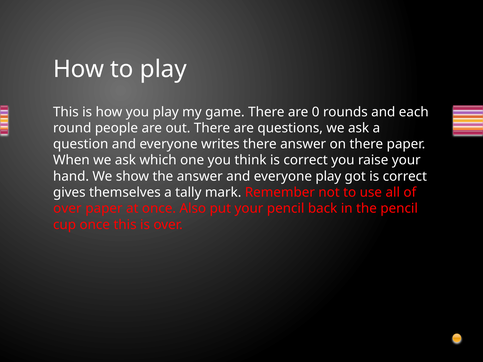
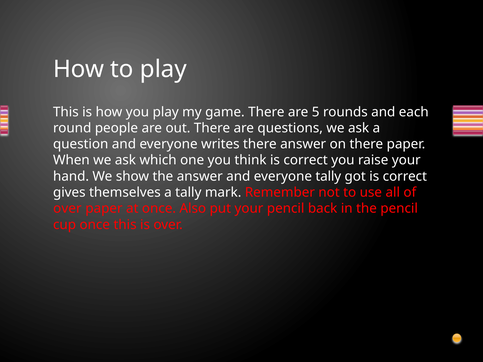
0: 0 -> 5 (316, 112)
everyone play: play -> tally (328, 176)
